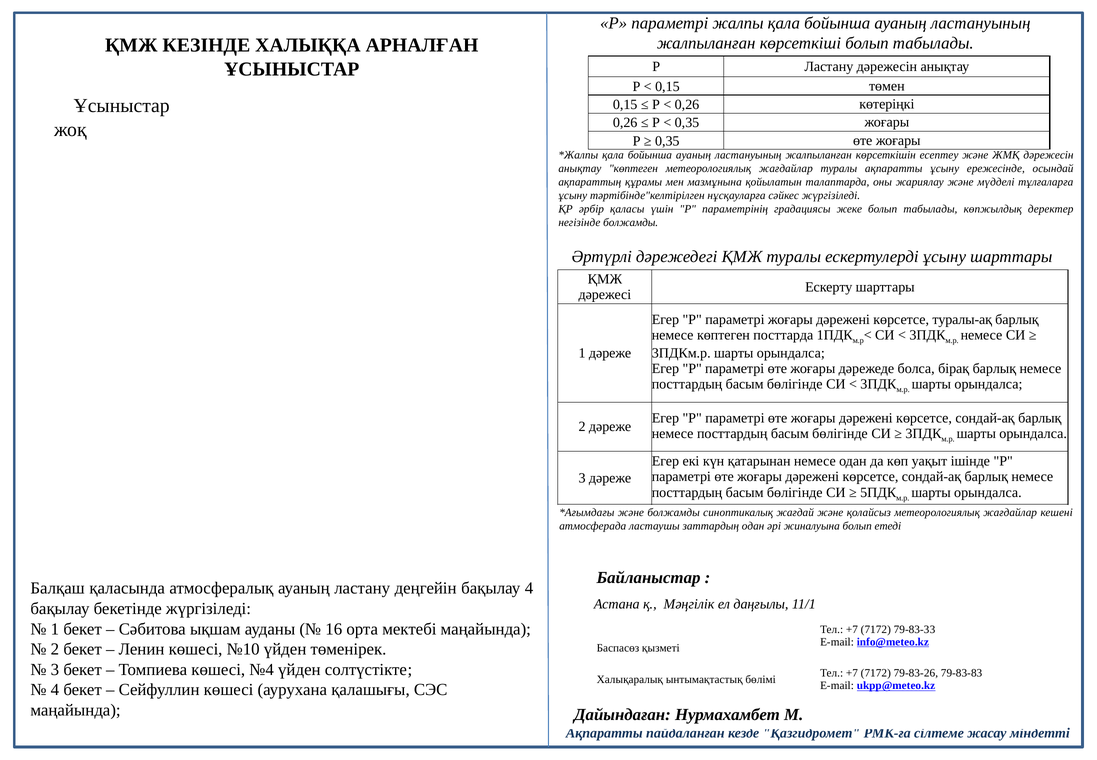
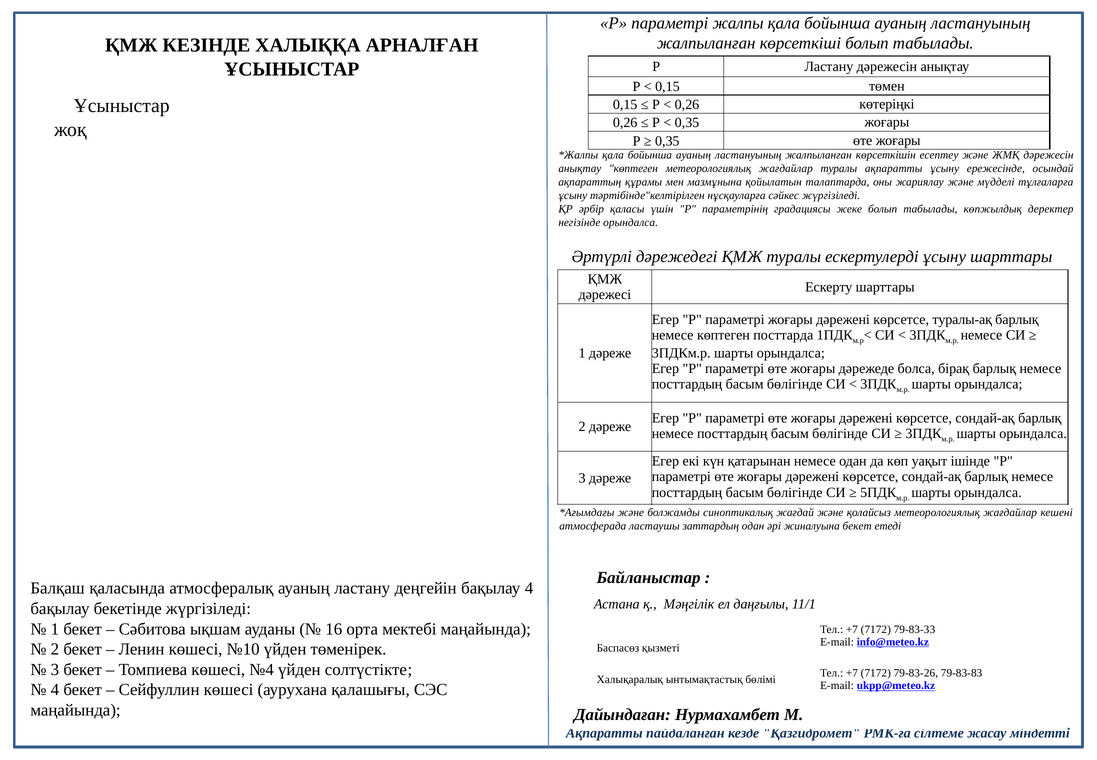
негізінде болжамды: болжамды -> орындалса (631, 222)
жиналуына болып: болып -> бекет (857, 526)
